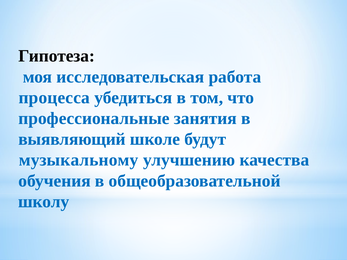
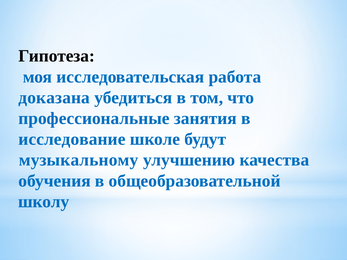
процесса: процесса -> доказана (54, 98)
выявляющий: выявляющий -> исследование (72, 139)
